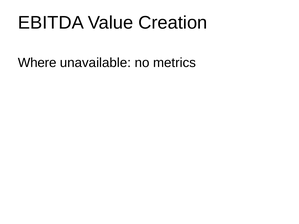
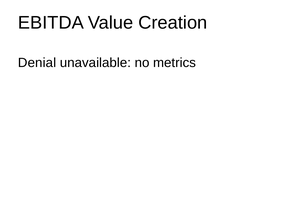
Where: Where -> Denial (37, 63)
